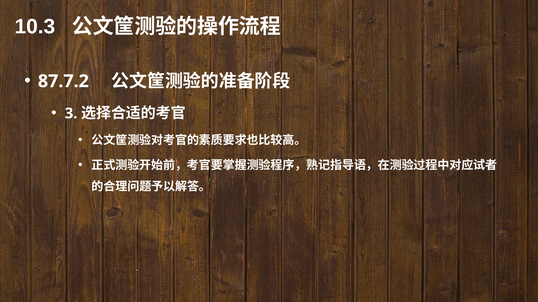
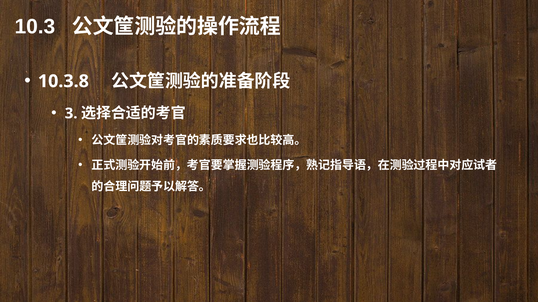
87.7.2: 87.7.2 -> 10.3.8 (63, 81)
